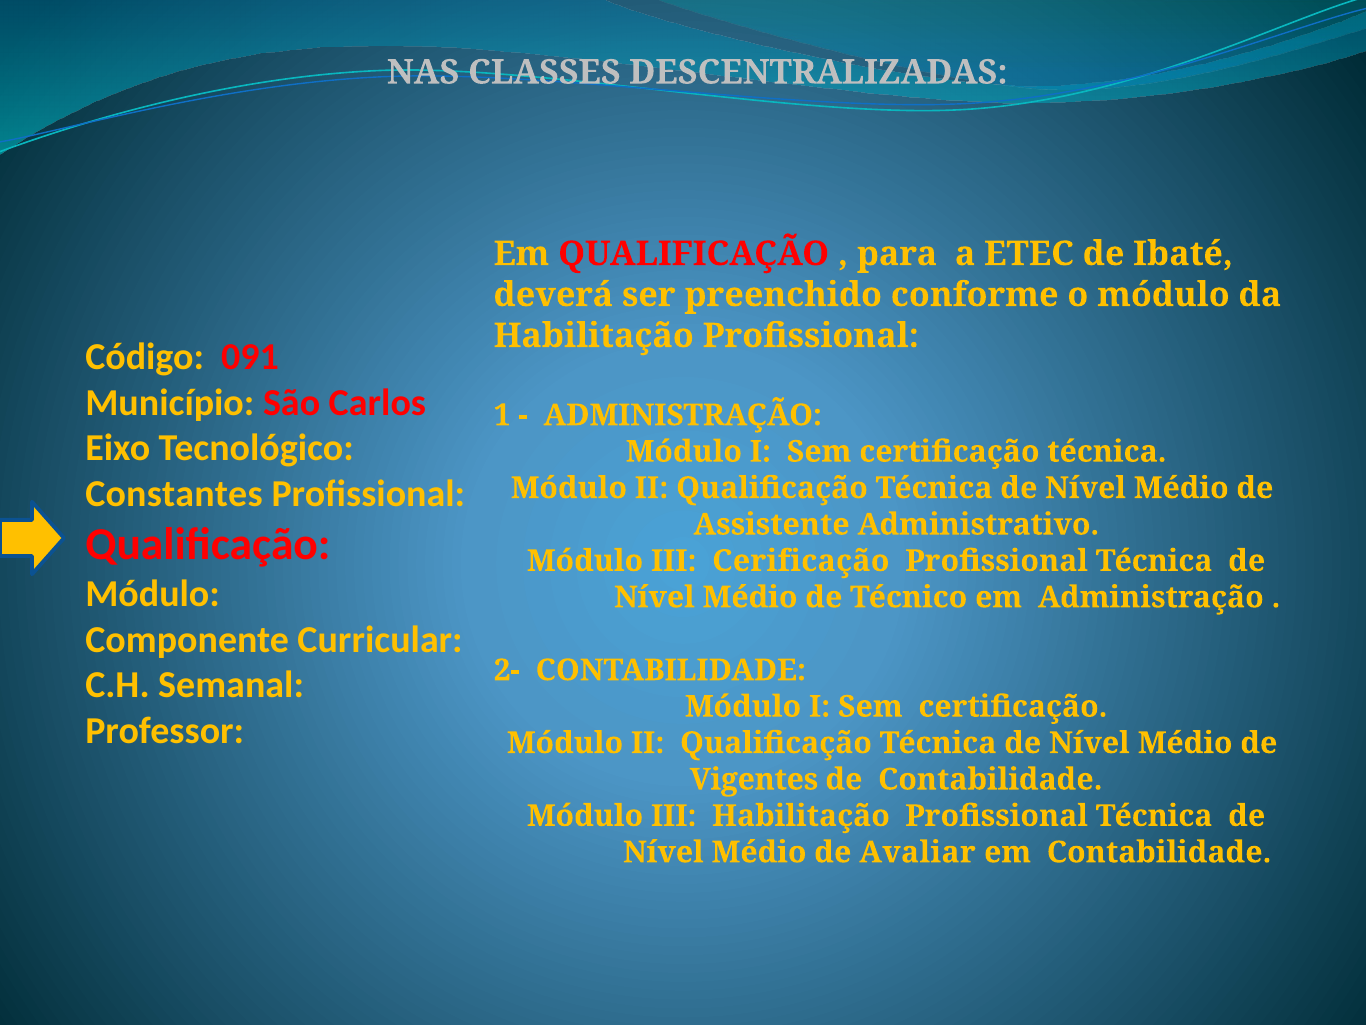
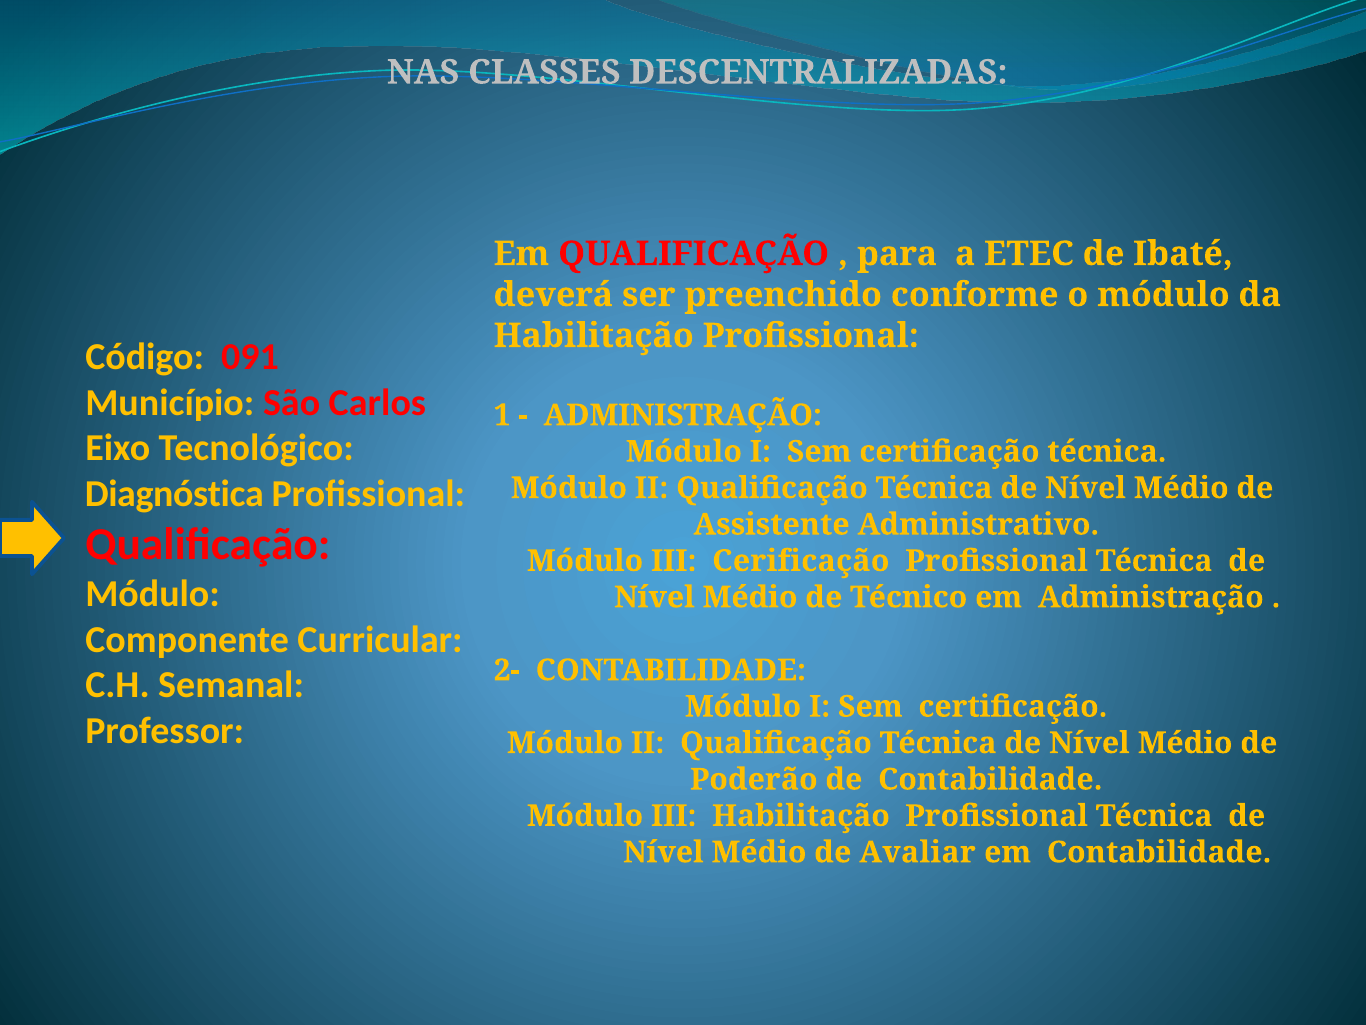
Constantes: Constantes -> Diagnóstica (174, 494)
Vigentes: Vigentes -> Poderão (754, 779)
